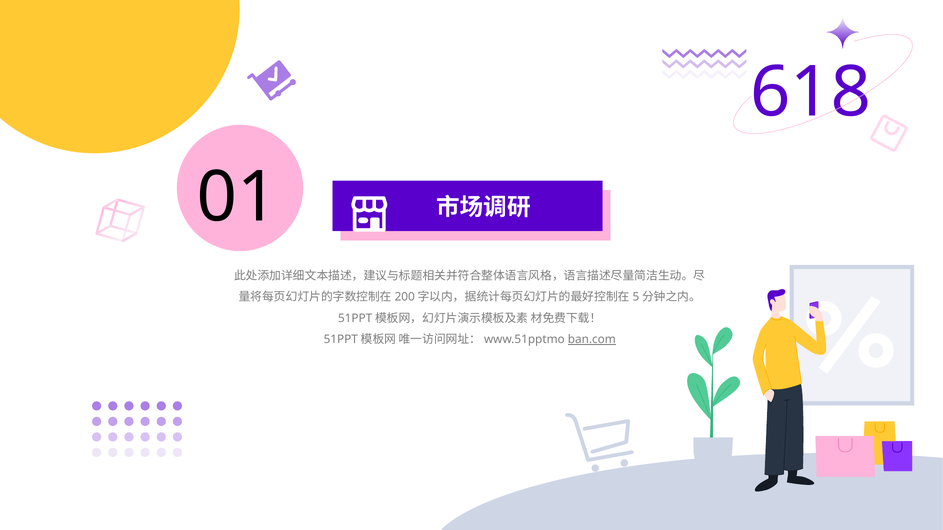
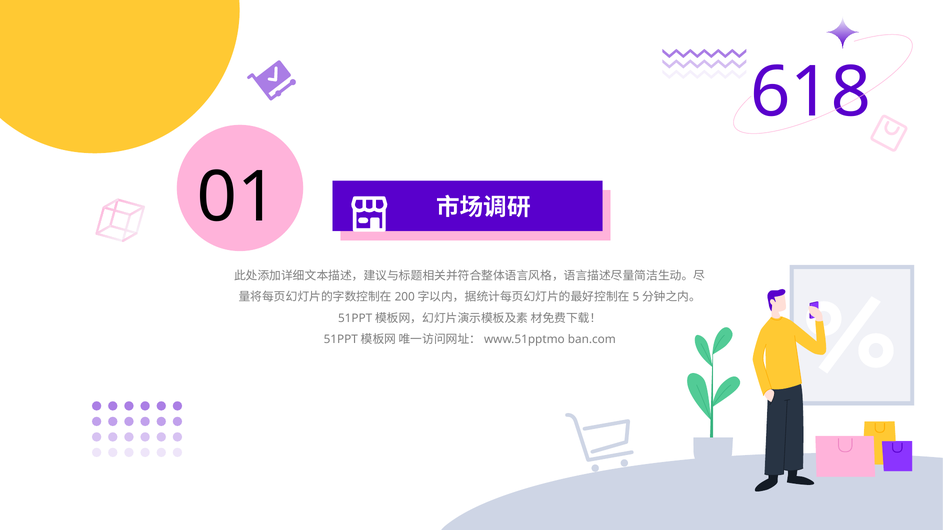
ban.com underline: present -> none (592, 340)
